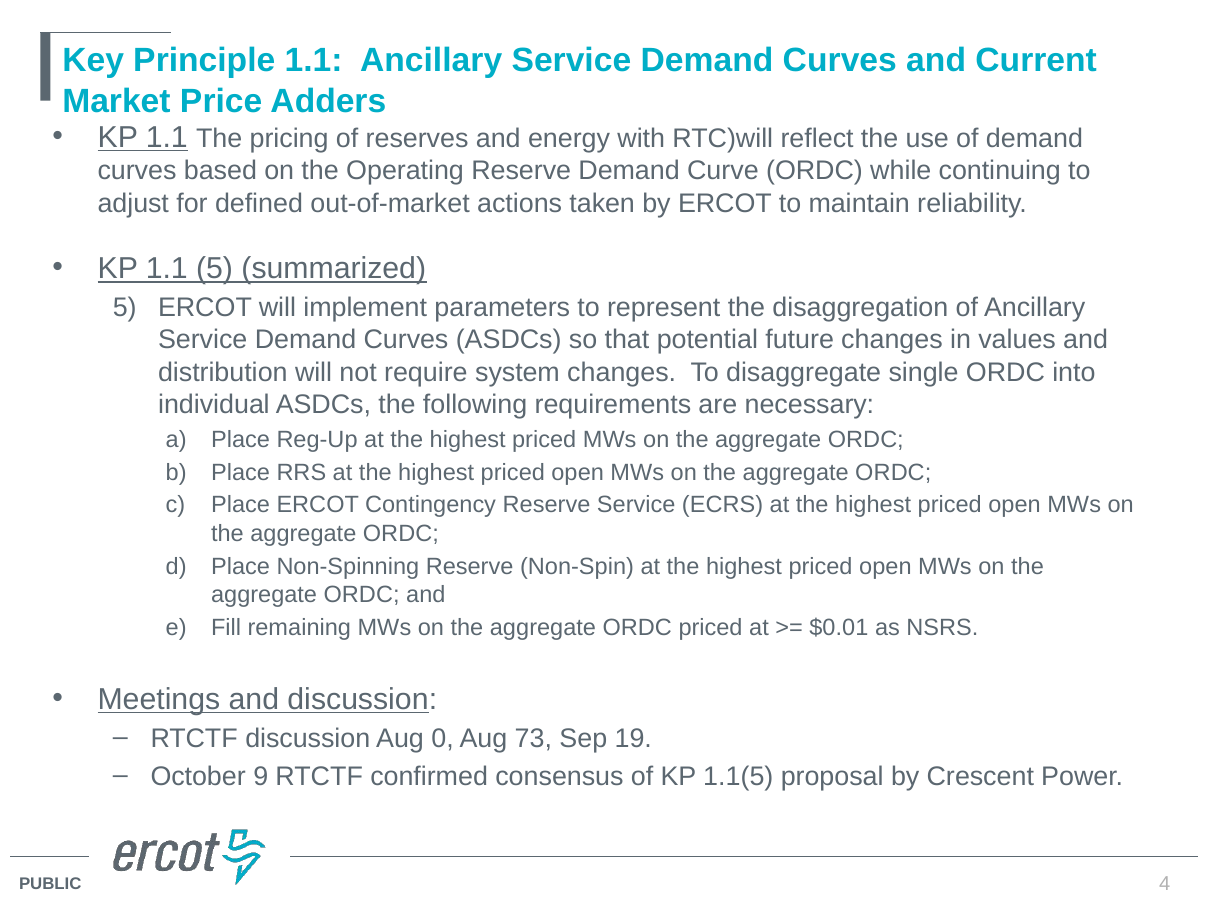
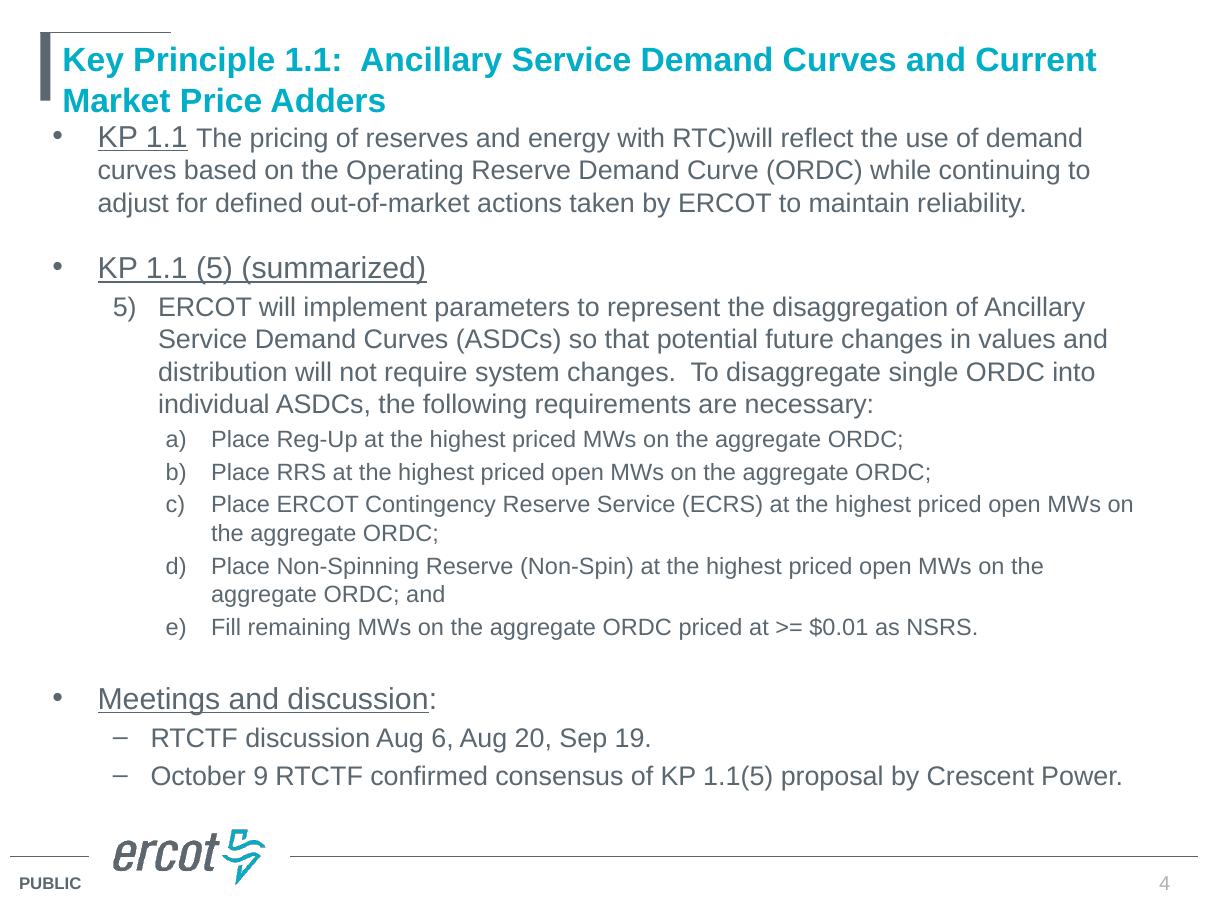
0: 0 -> 6 (443, 739)
73: 73 -> 20 (533, 739)
